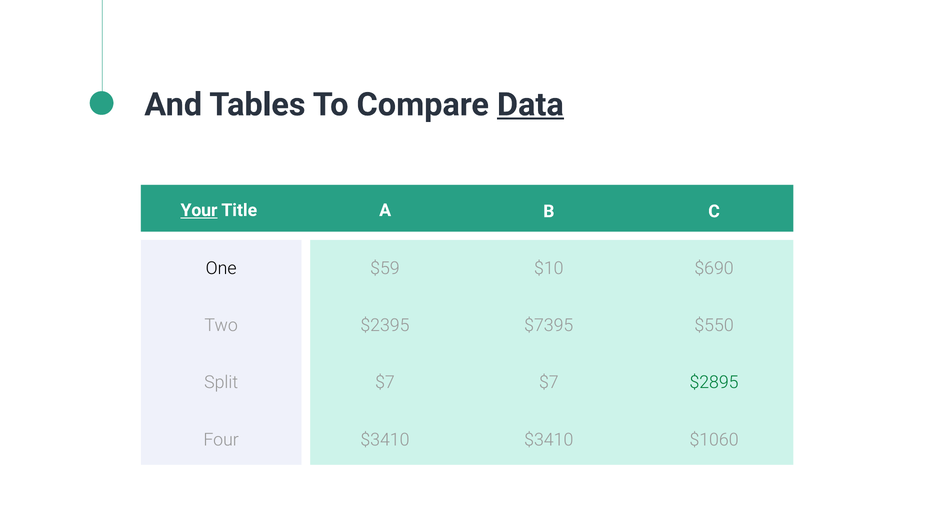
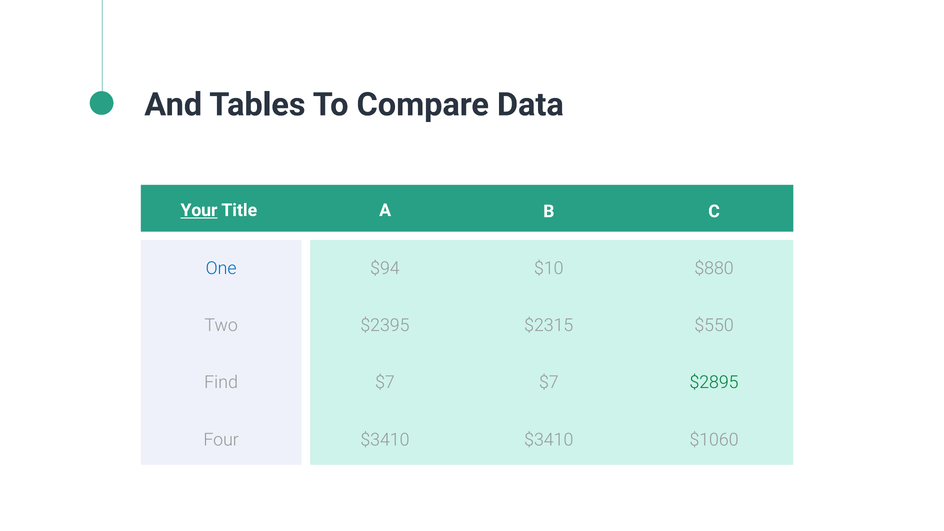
Data underline: present -> none (530, 105)
One colour: black -> blue (221, 269)
$59: $59 -> $94 (385, 269)
$690: $690 -> $880 (714, 269)
$7395: $7395 -> $2315 (549, 326)
Split: Split -> Find (221, 383)
